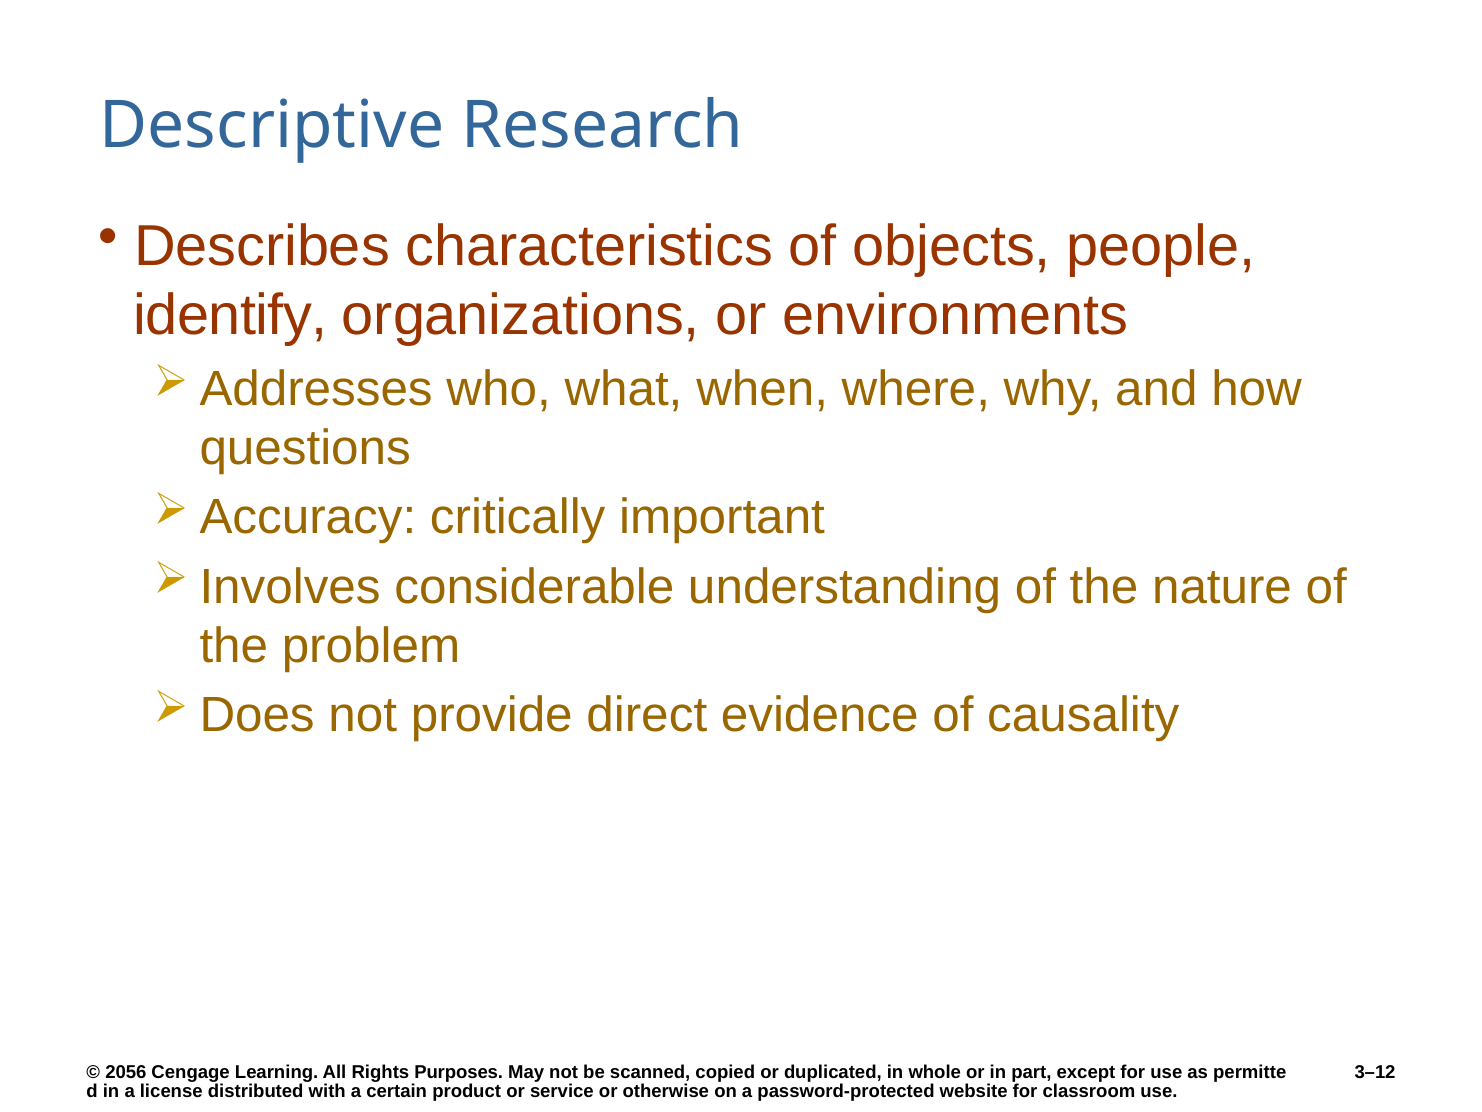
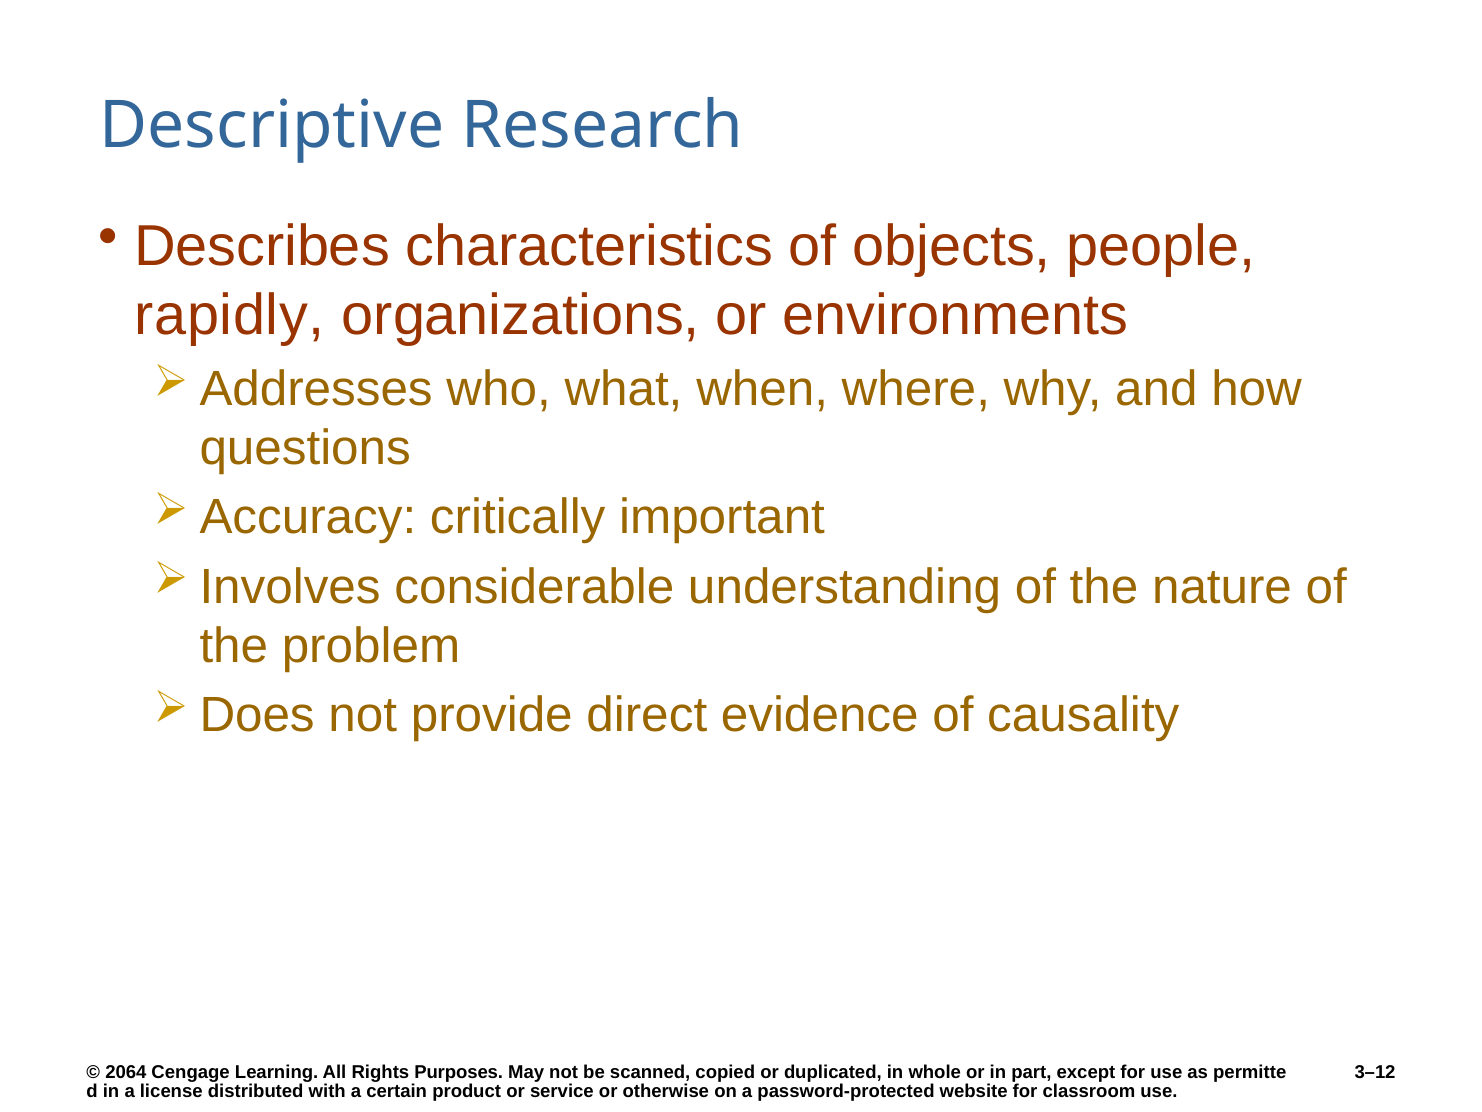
identify: identify -> rapidly (230, 315)
2056: 2056 -> 2064 (126, 1072)
